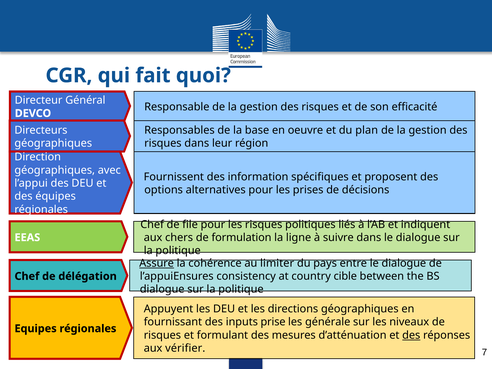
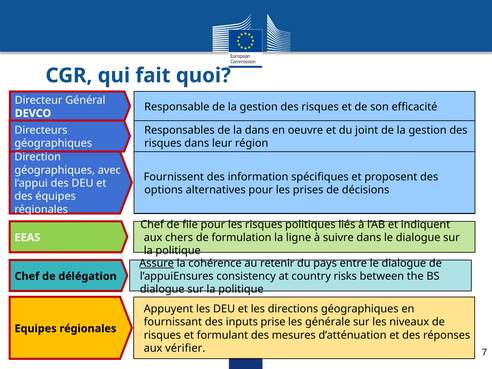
la base: base -> dans (257, 130)
plan: plan -> joint (367, 130)
limiter: limiter -> retenir (277, 263)
cible: cible -> risks (345, 276)
des underline: present -> none (411, 335)
